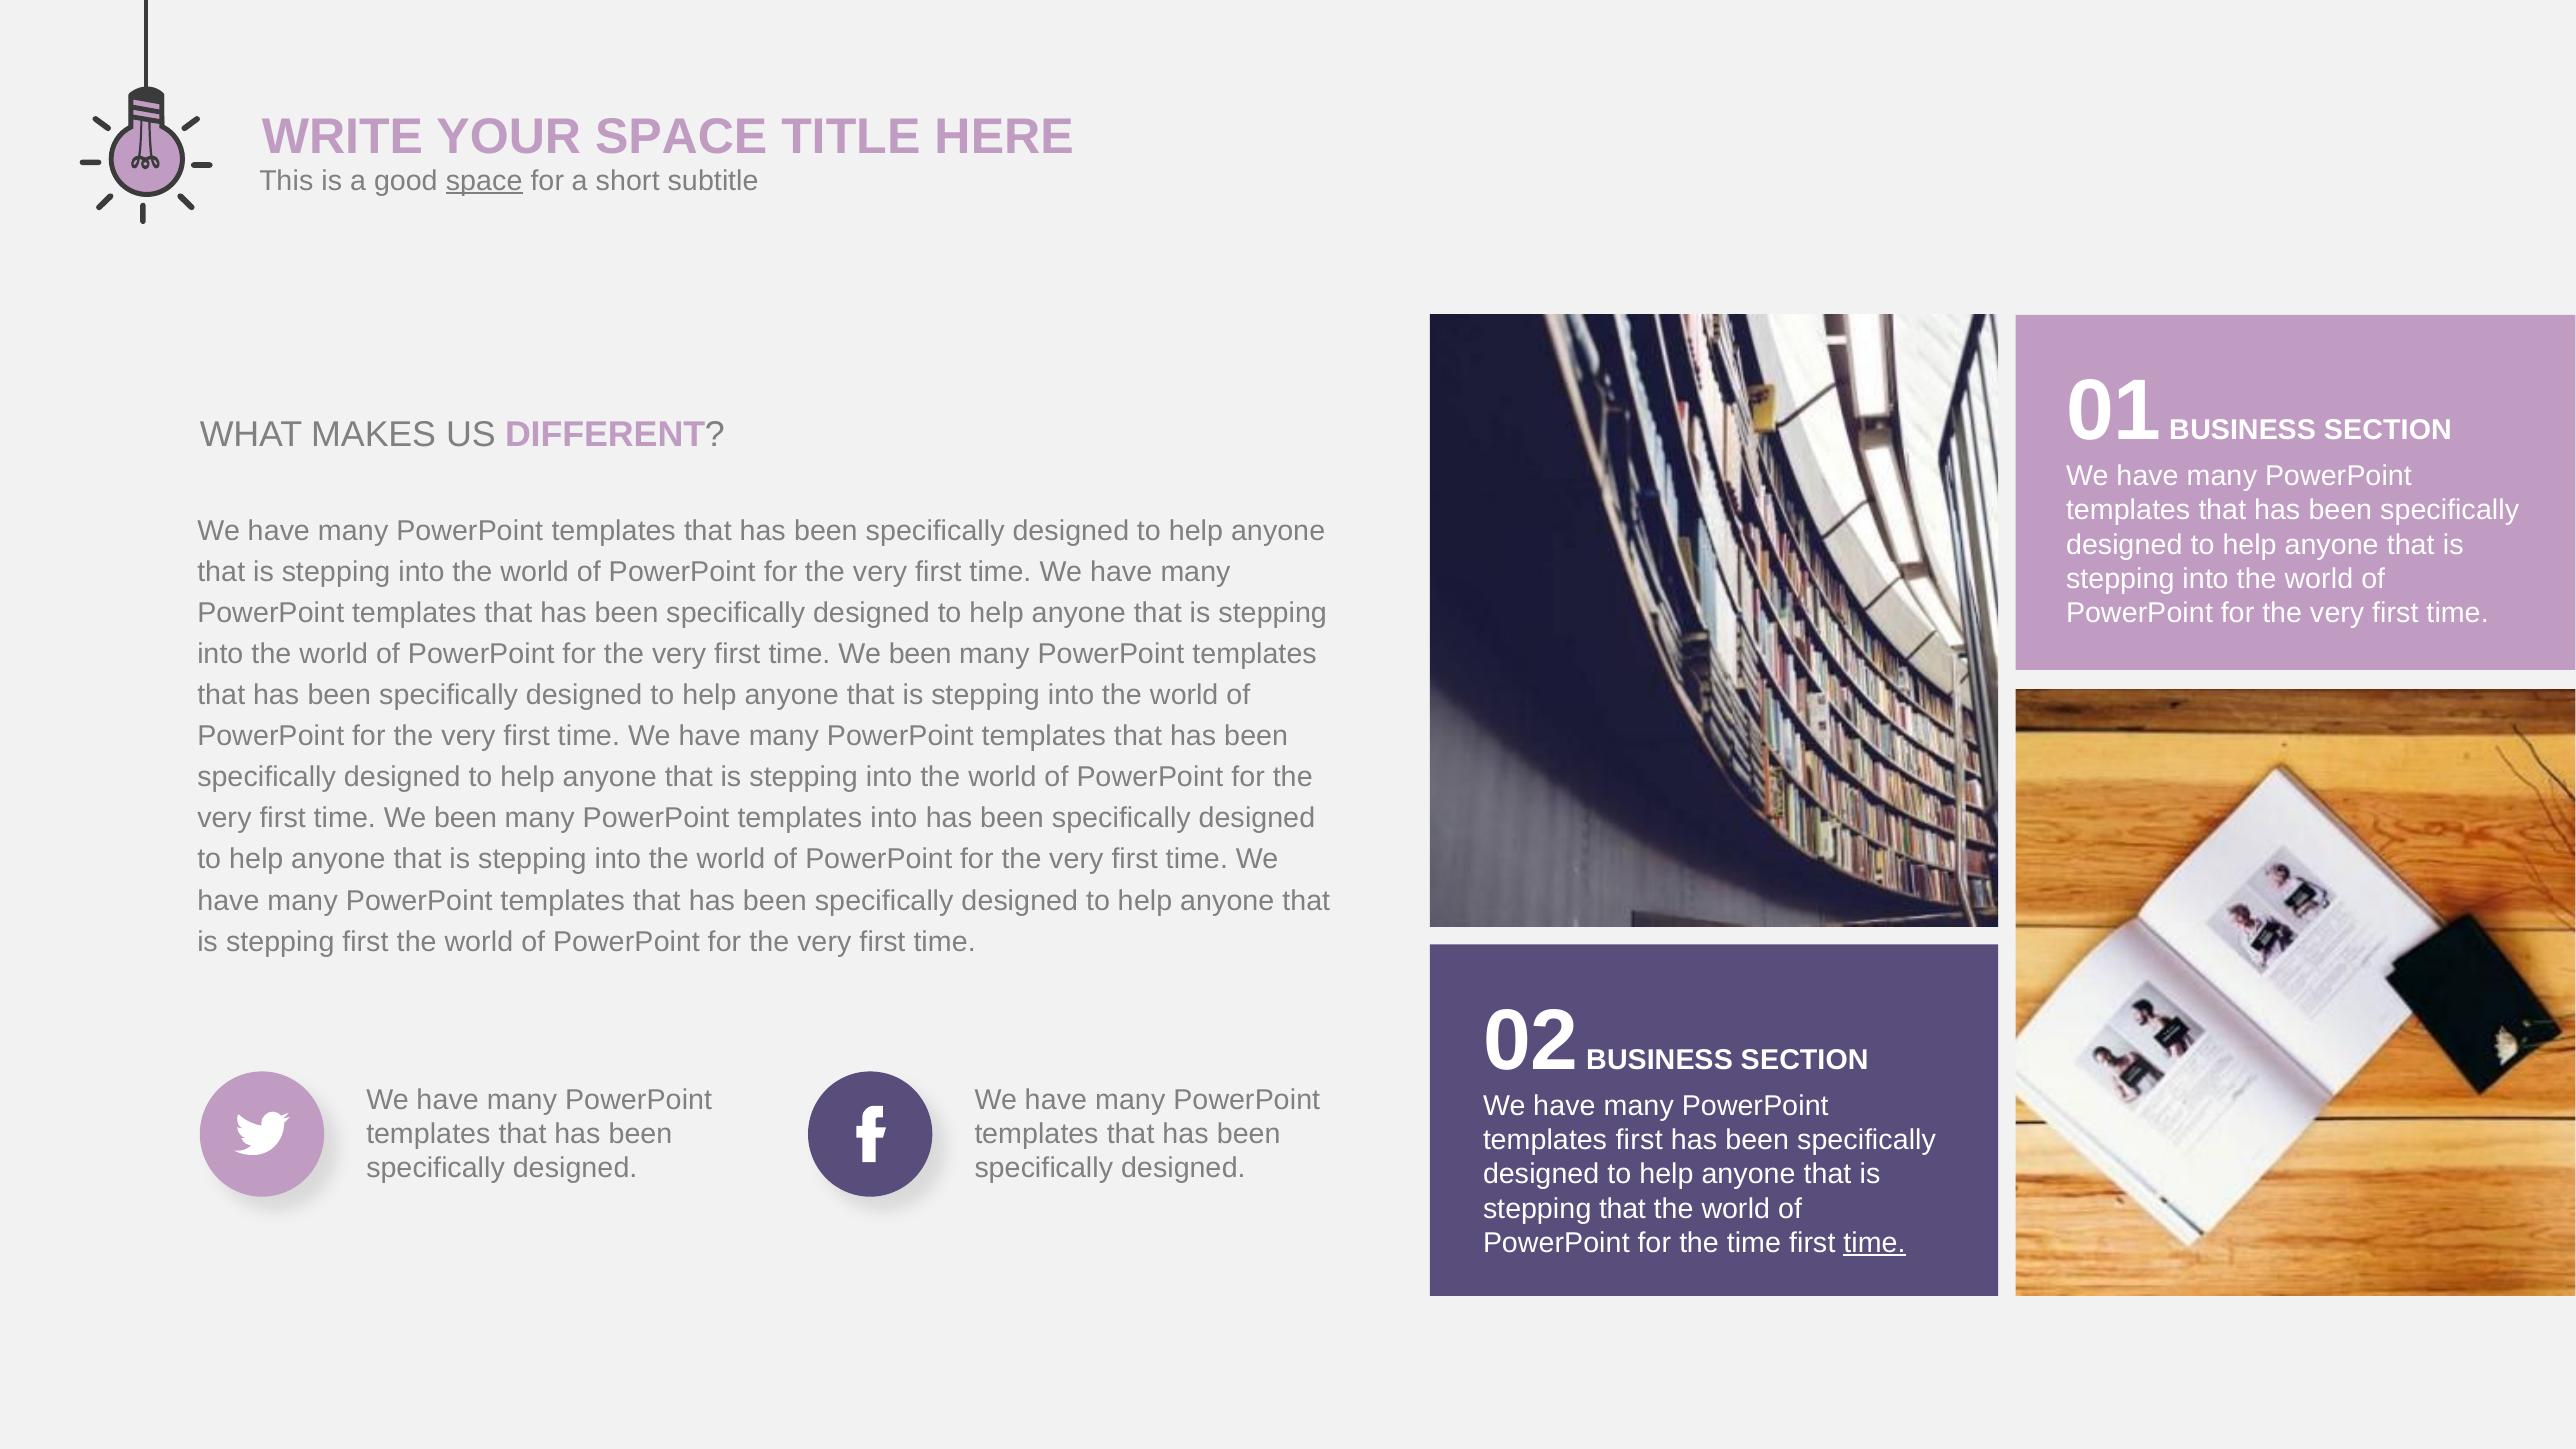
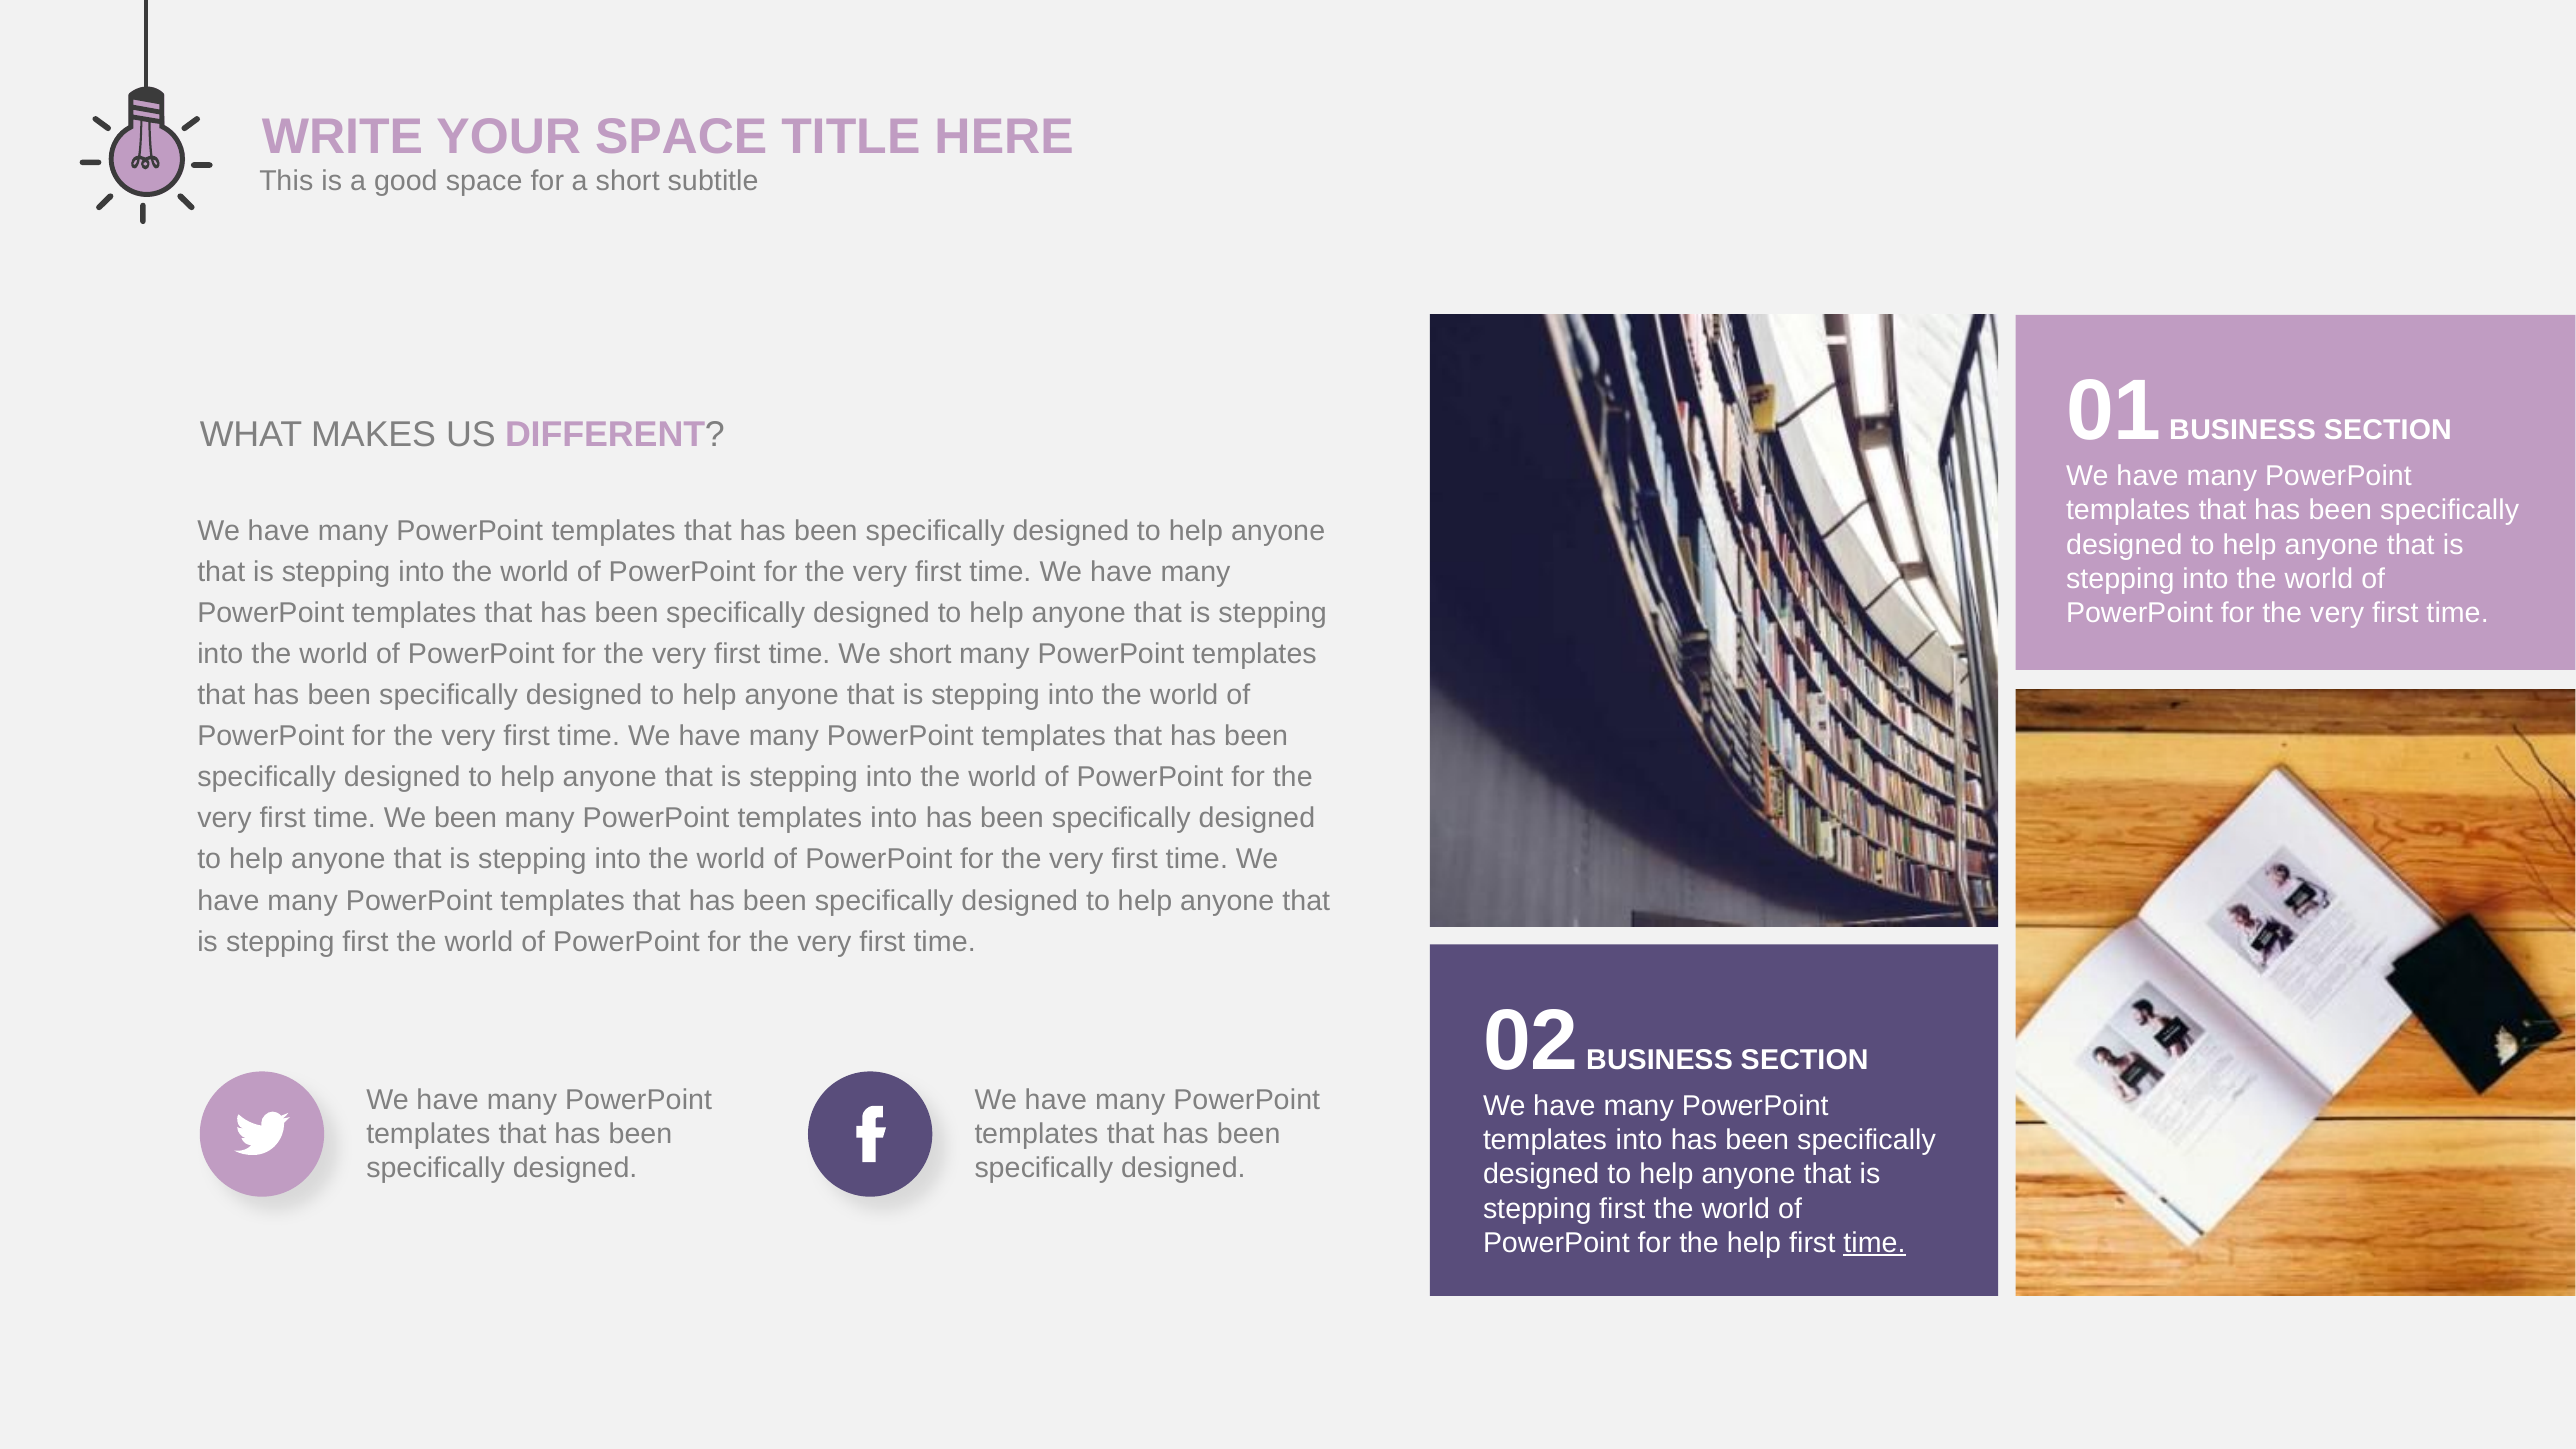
space underline: present -> none (484, 181)
been: been -> short (920, 654)
first: first -> into (1639, 1140)
that: that -> first (1622, 1208)
the time: time -> help (1754, 1243)
